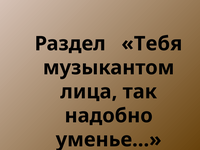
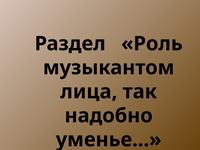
Тебя: Тебя -> Роль (152, 44)
